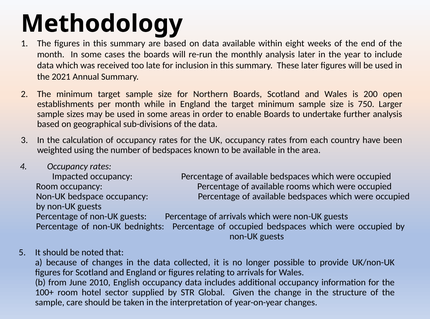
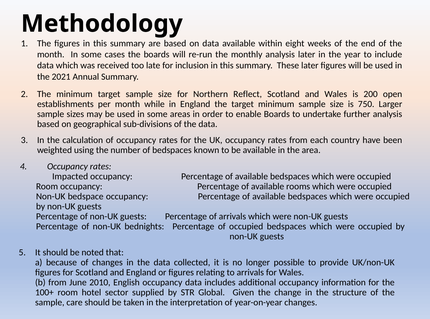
Northern Boards: Boards -> Reflect (248, 94)
